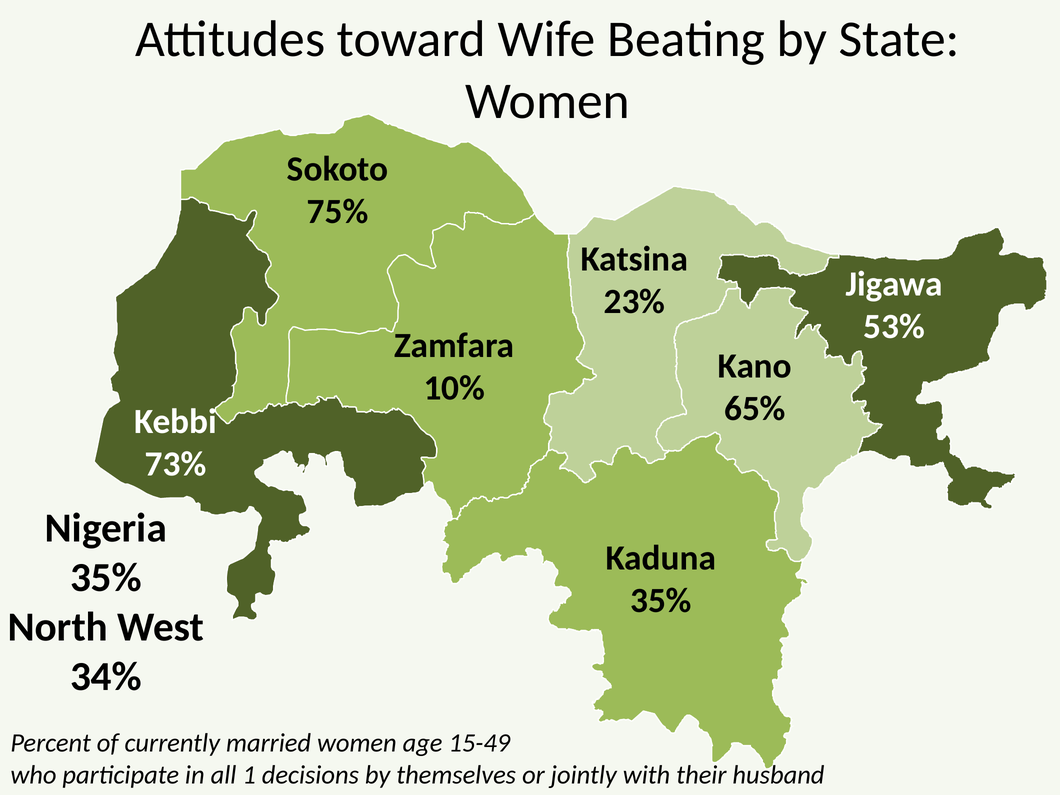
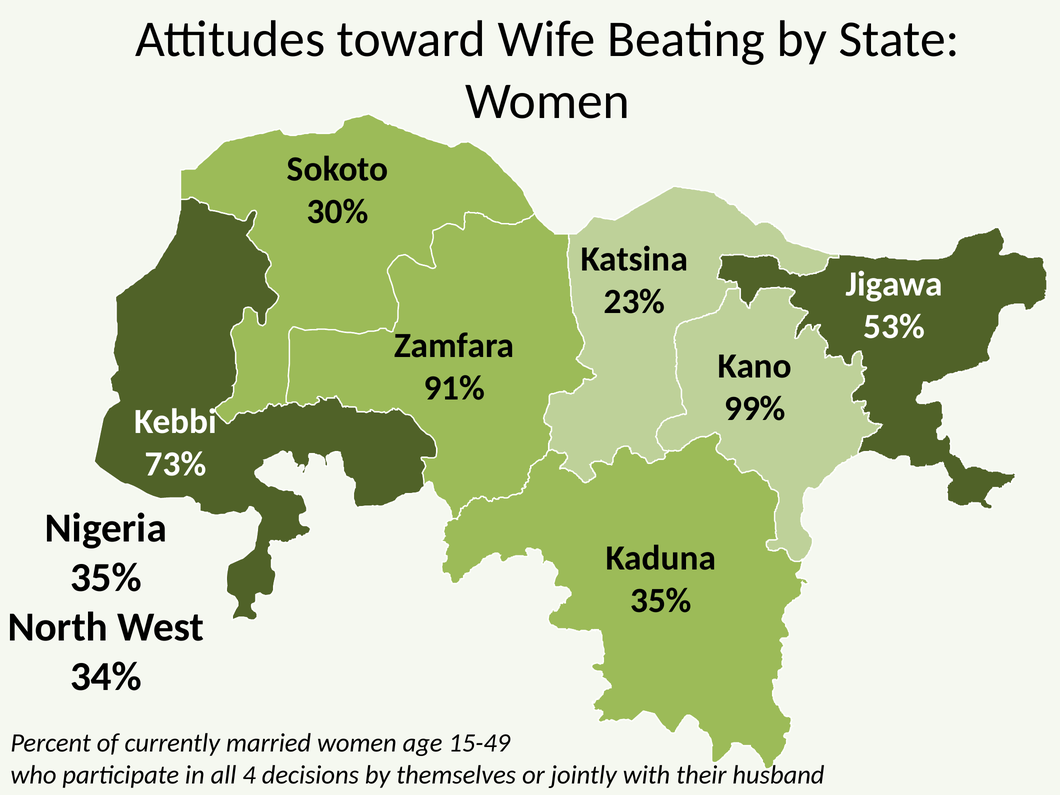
75%: 75% -> 30% (338, 212)
10%: 10% -> 91% (454, 388)
65%: 65% -> 99% (755, 409)
1: 1 -> 4 (249, 775)
